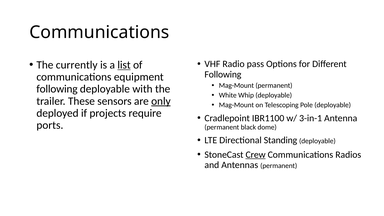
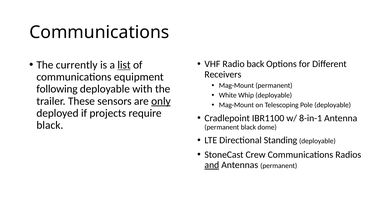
pass: pass -> back (255, 64)
Following: Following -> Receivers (223, 74)
3-in-1: 3-in-1 -> 8-in-1 (311, 118)
ports: ports -> black (50, 125)
Crew underline: present -> none (256, 155)
and underline: none -> present (212, 165)
